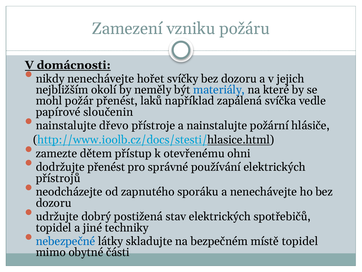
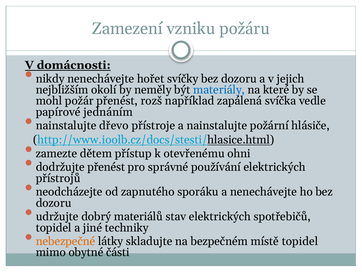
laků: laků -> rozš (151, 101)
sloučenin: sloučenin -> jednáním (108, 112)
postižená: postižená -> materiálů (138, 216)
nebezpečné colour: blue -> orange (66, 241)
